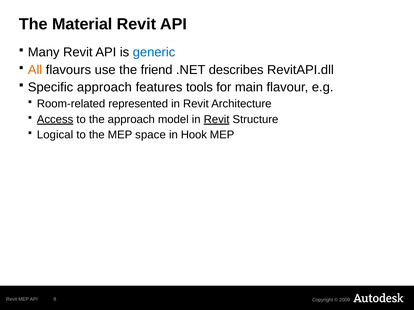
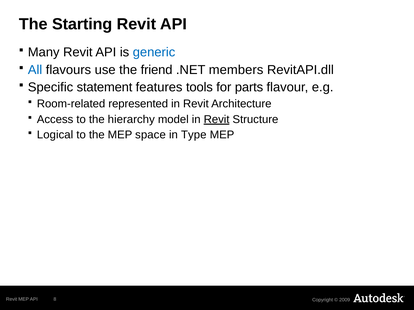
Material: Material -> Starting (82, 24)
All colour: orange -> blue (35, 70)
describes: describes -> members (236, 70)
Specific approach: approach -> statement (105, 87)
main: main -> parts (249, 87)
Access underline: present -> none (55, 119)
the approach: approach -> hierarchy (131, 119)
Hook: Hook -> Type (194, 135)
